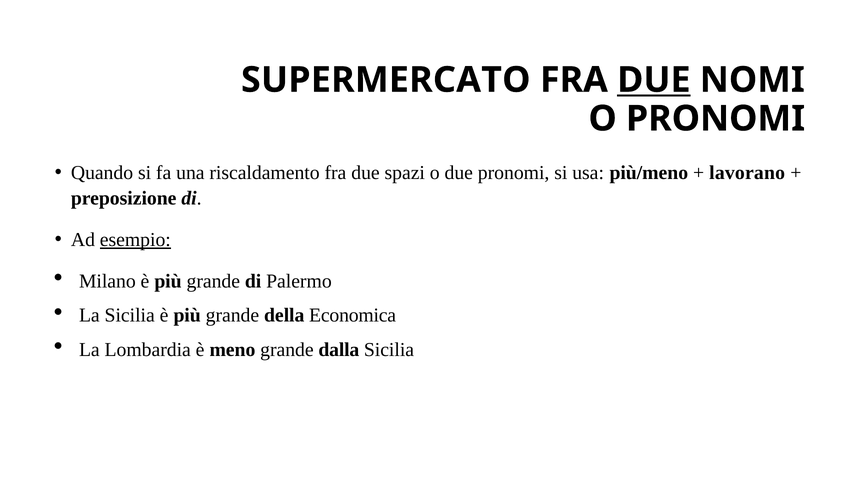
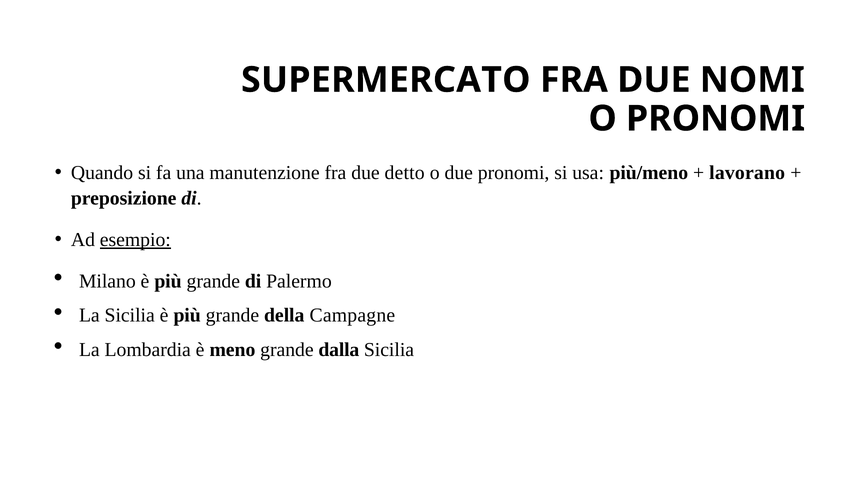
DUE underline: present -> none (654, 80)
riscaldamento: riscaldamento -> manutenzione (265, 173)
spazi: spazi -> detto (405, 173)
Economica: Economica -> Campagne (352, 315)
